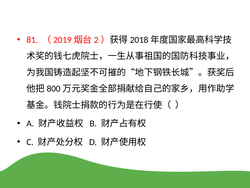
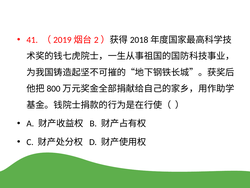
81: 81 -> 41 (32, 40)
